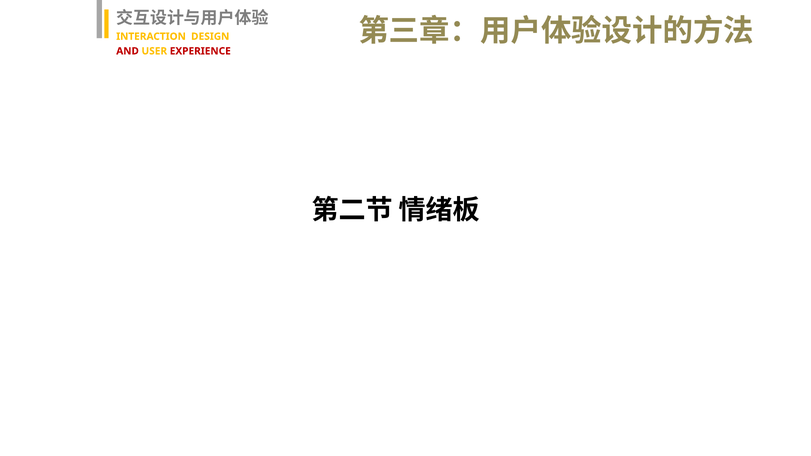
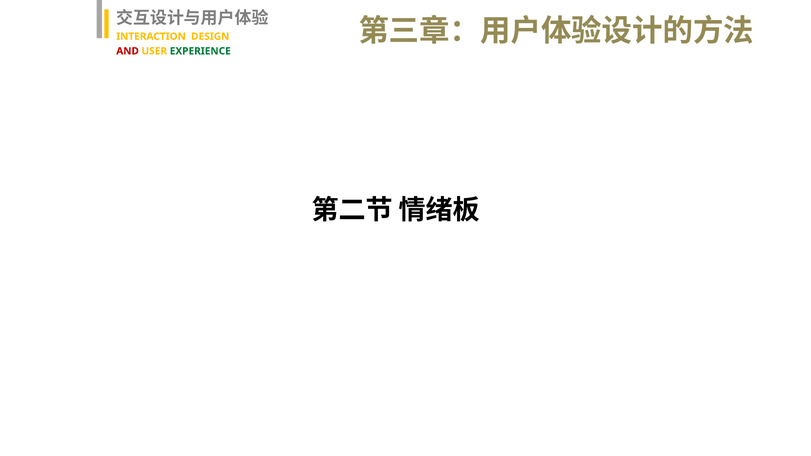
EXPERIENCE colour: red -> green (200, 51)
